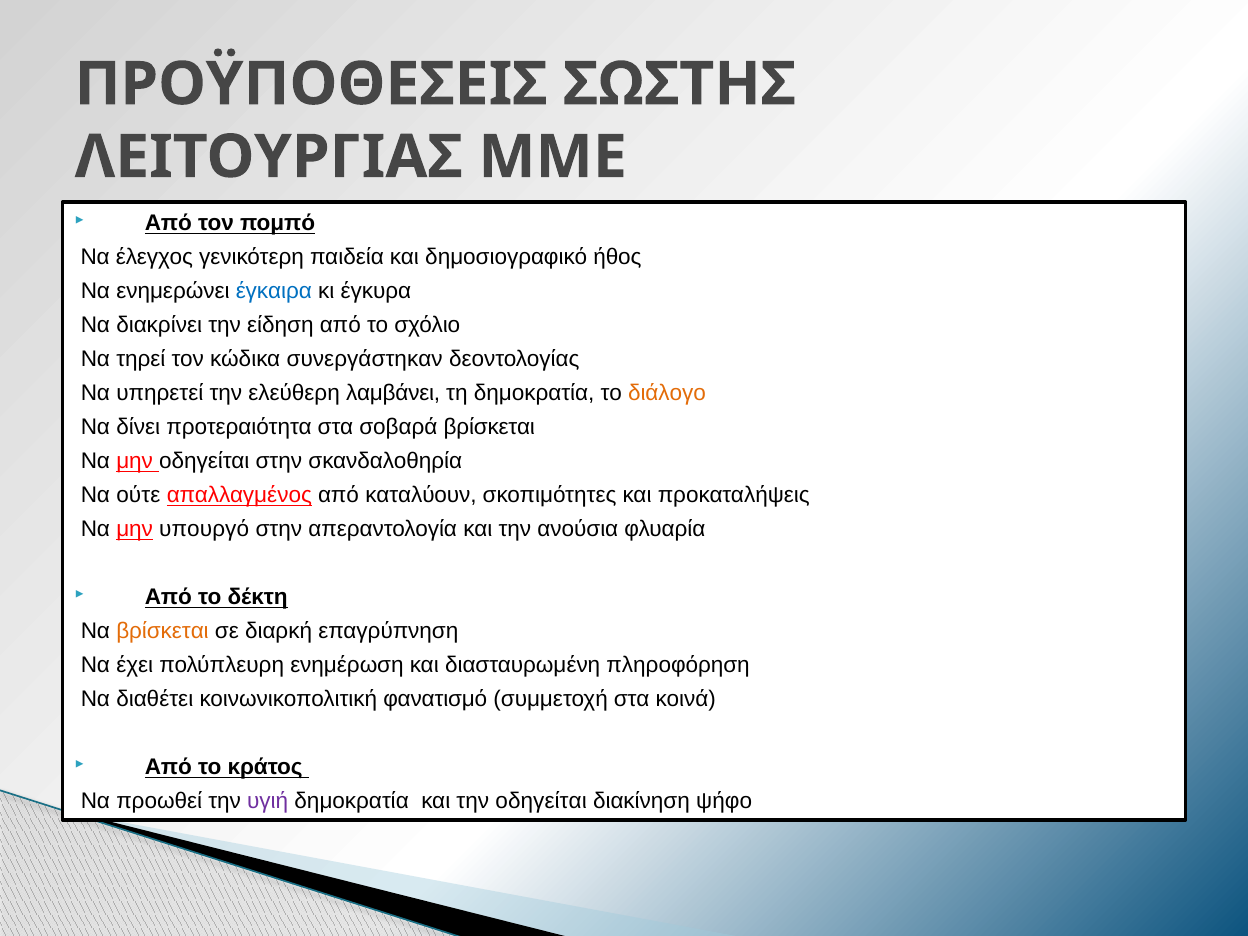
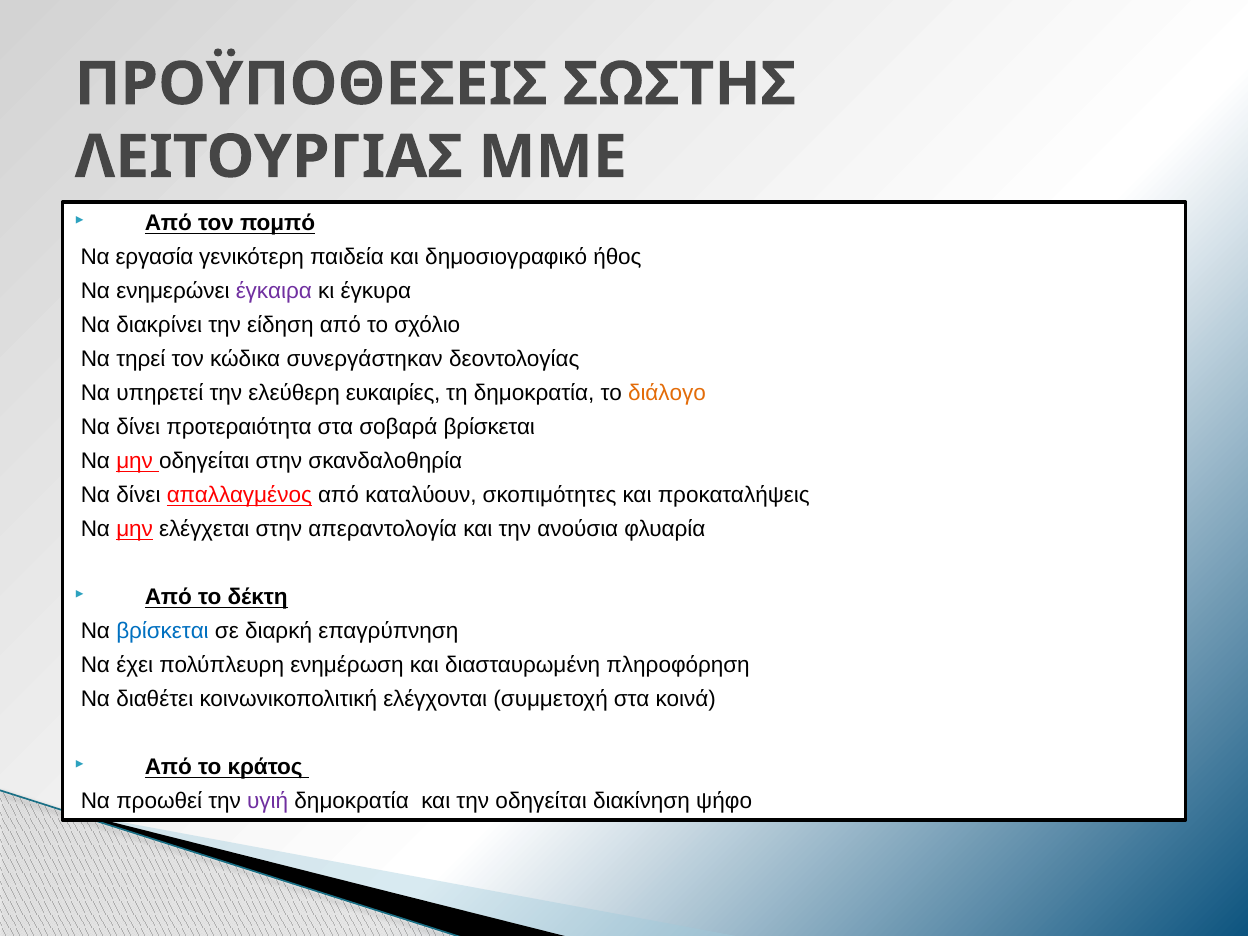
έλεγχος: έλεγχος -> εργασία (155, 257)
έγκαιρα colour: blue -> purple (274, 291)
λαμβάνει: λαμβάνει -> ευκαιρίες (393, 393)
ούτε: ούτε -> δίνει (138, 495)
υπουργό: υπουργό -> ελέγχεται (204, 529)
βρίσκεται colour: orange -> blue (163, 631)
φανατισμό: φανατισμό -> ελέγχονται (435, 699)
